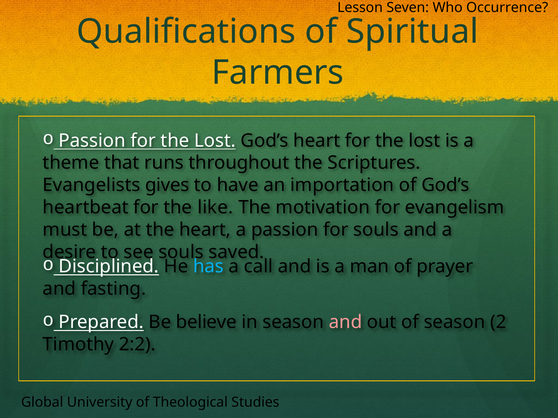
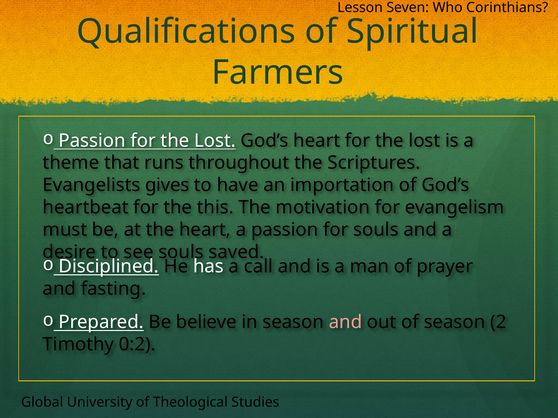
Occurrence: Occurrence -> Corinthians (507, 7)
like: like -> this (215, 208)
has colour: light blue -> white (208, 267)
2:2: 2:2 -> 0:2 (137, 345)
